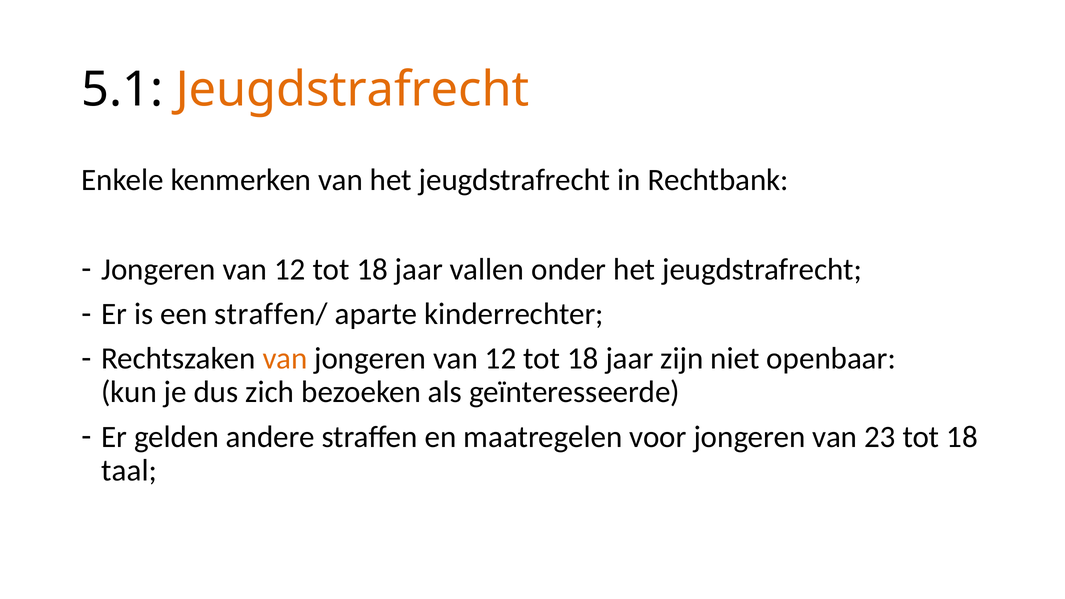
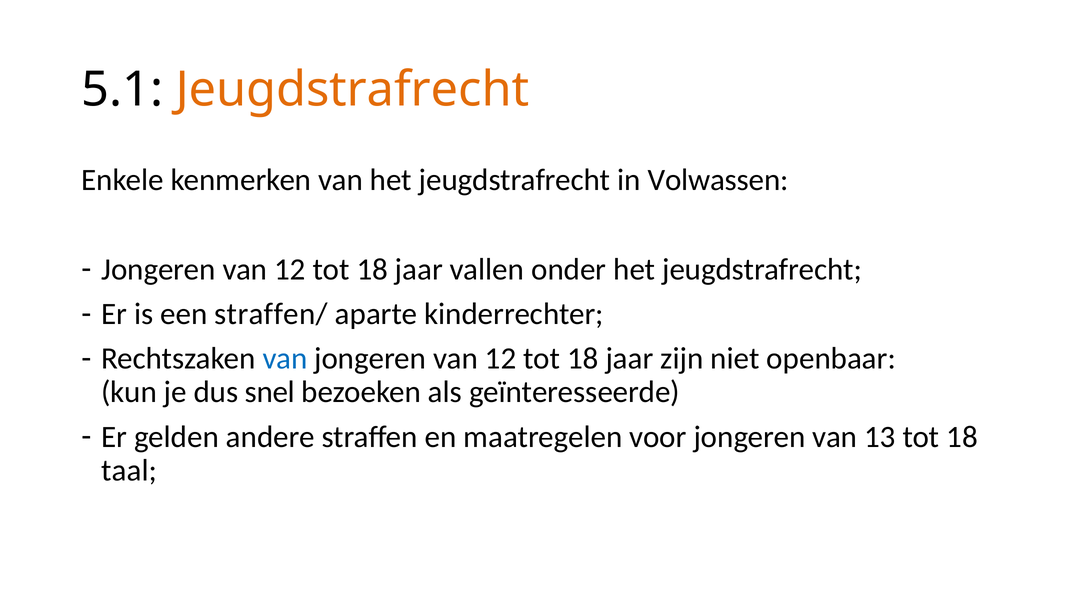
Rechtbank: Rechtbank -> Volwassen (718, 180)
van colour: orange -> blue (285, 359)
zich: zich -> snel (270, 392)
23: 23 -> 13 (880, 437)
